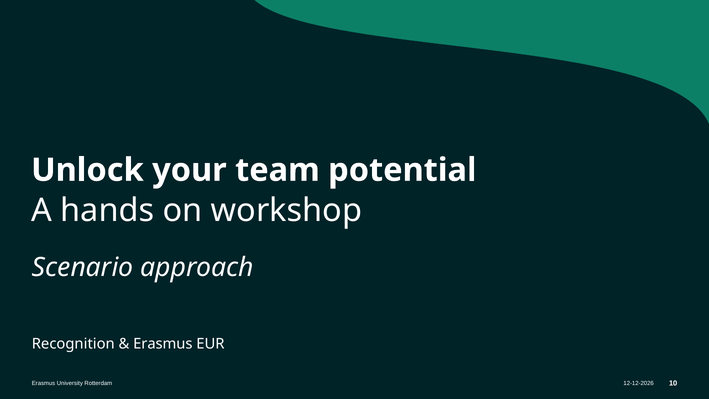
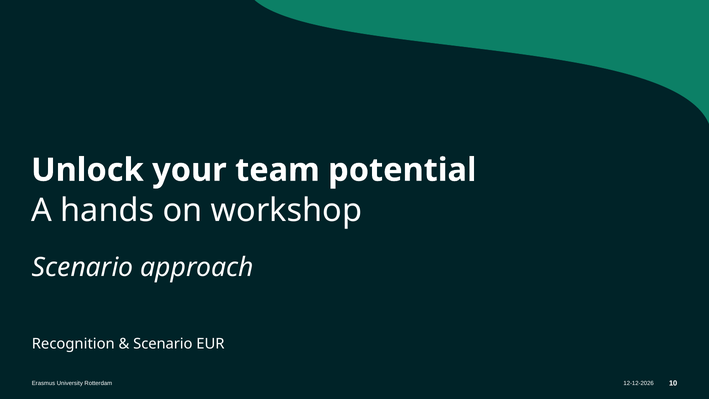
Erasmus: Erasmus -> Scenario (163, 344)
